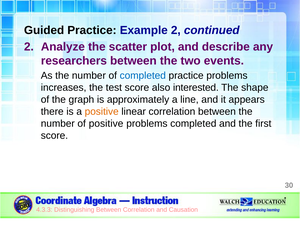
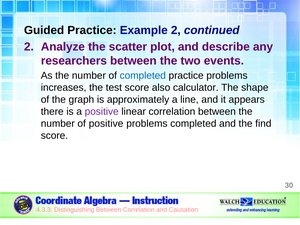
interested: interested -> calculator (196, 88)
positive colour: orange -> purple (102, 112)
first: first -> find (263, 124)
